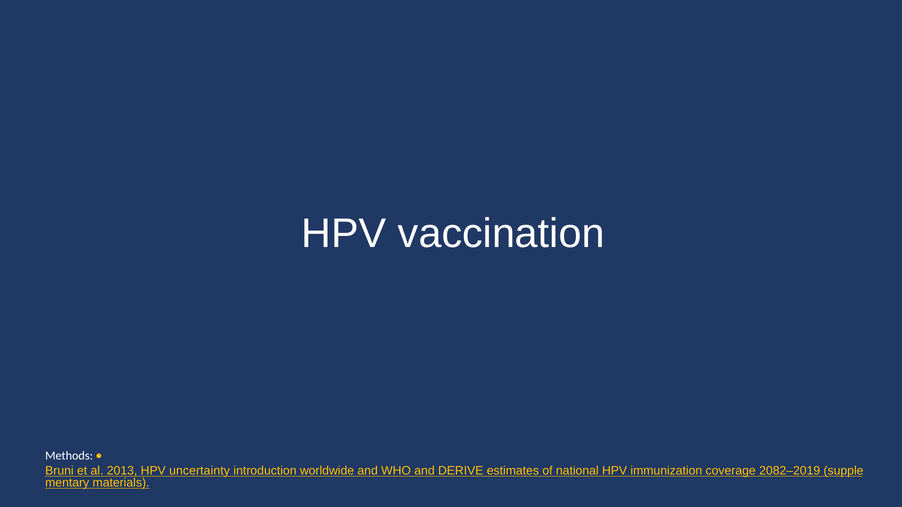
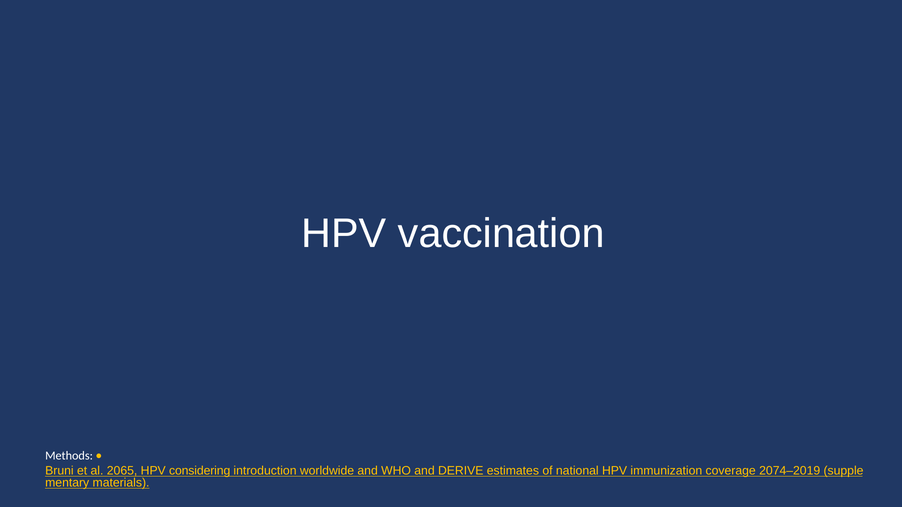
2013: 2013 -> 2065 (122, 471)
uncertainty: uncertainty -> considering (200, 471)
2082–2019: 2082–2019 -> 2074–2019 (790, 471)
